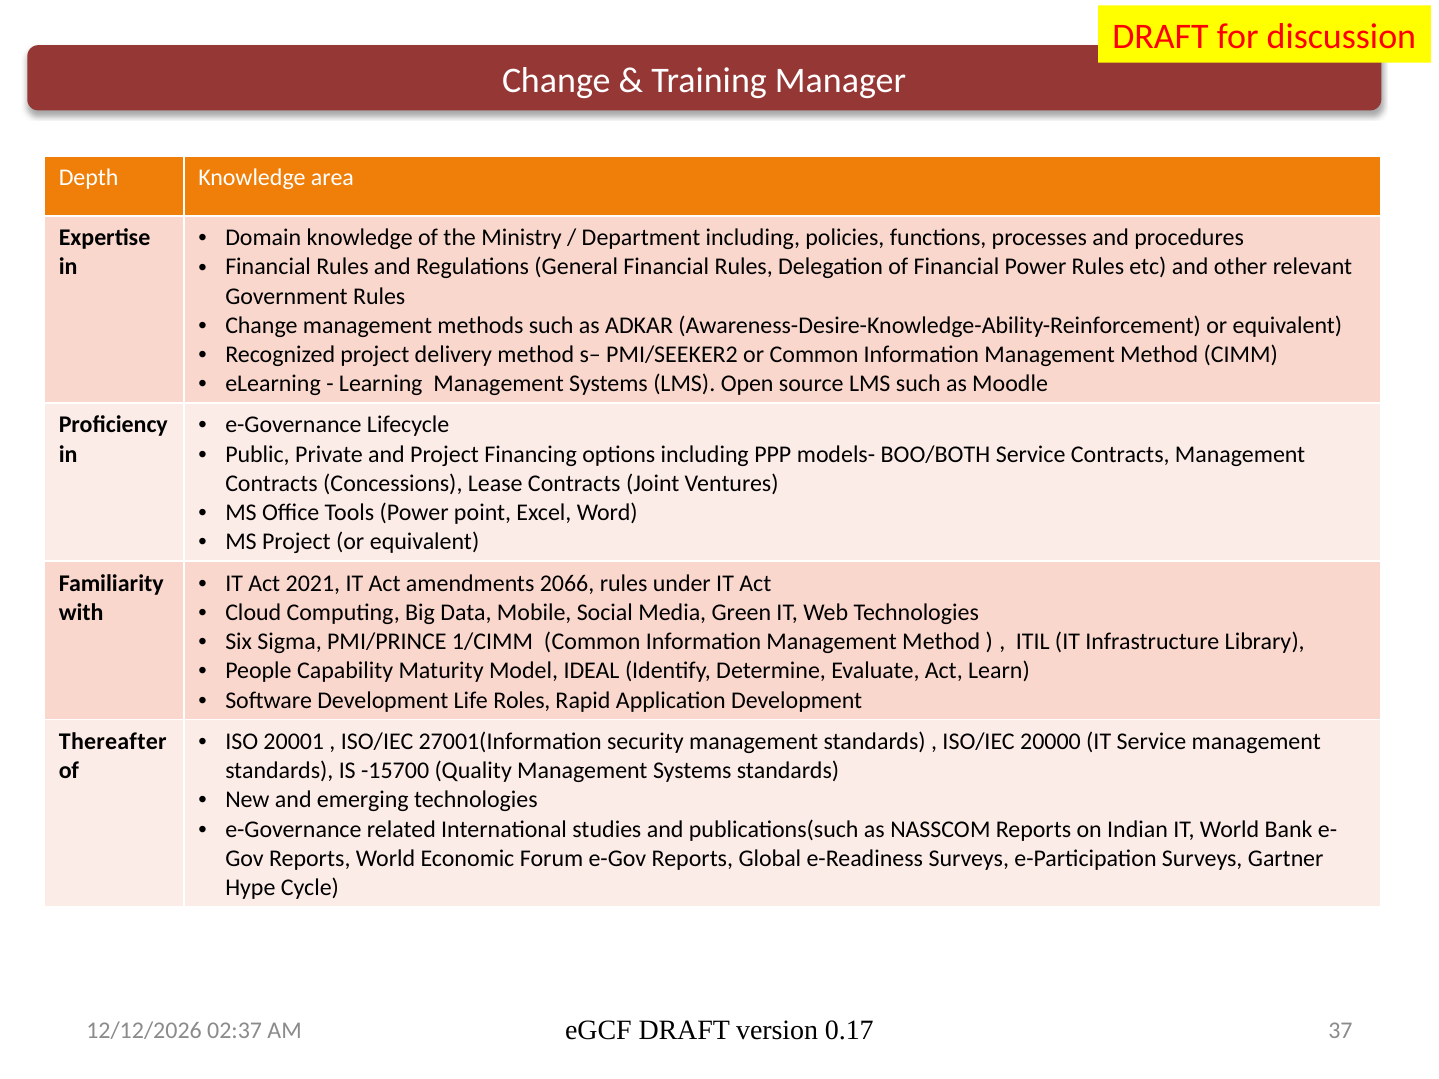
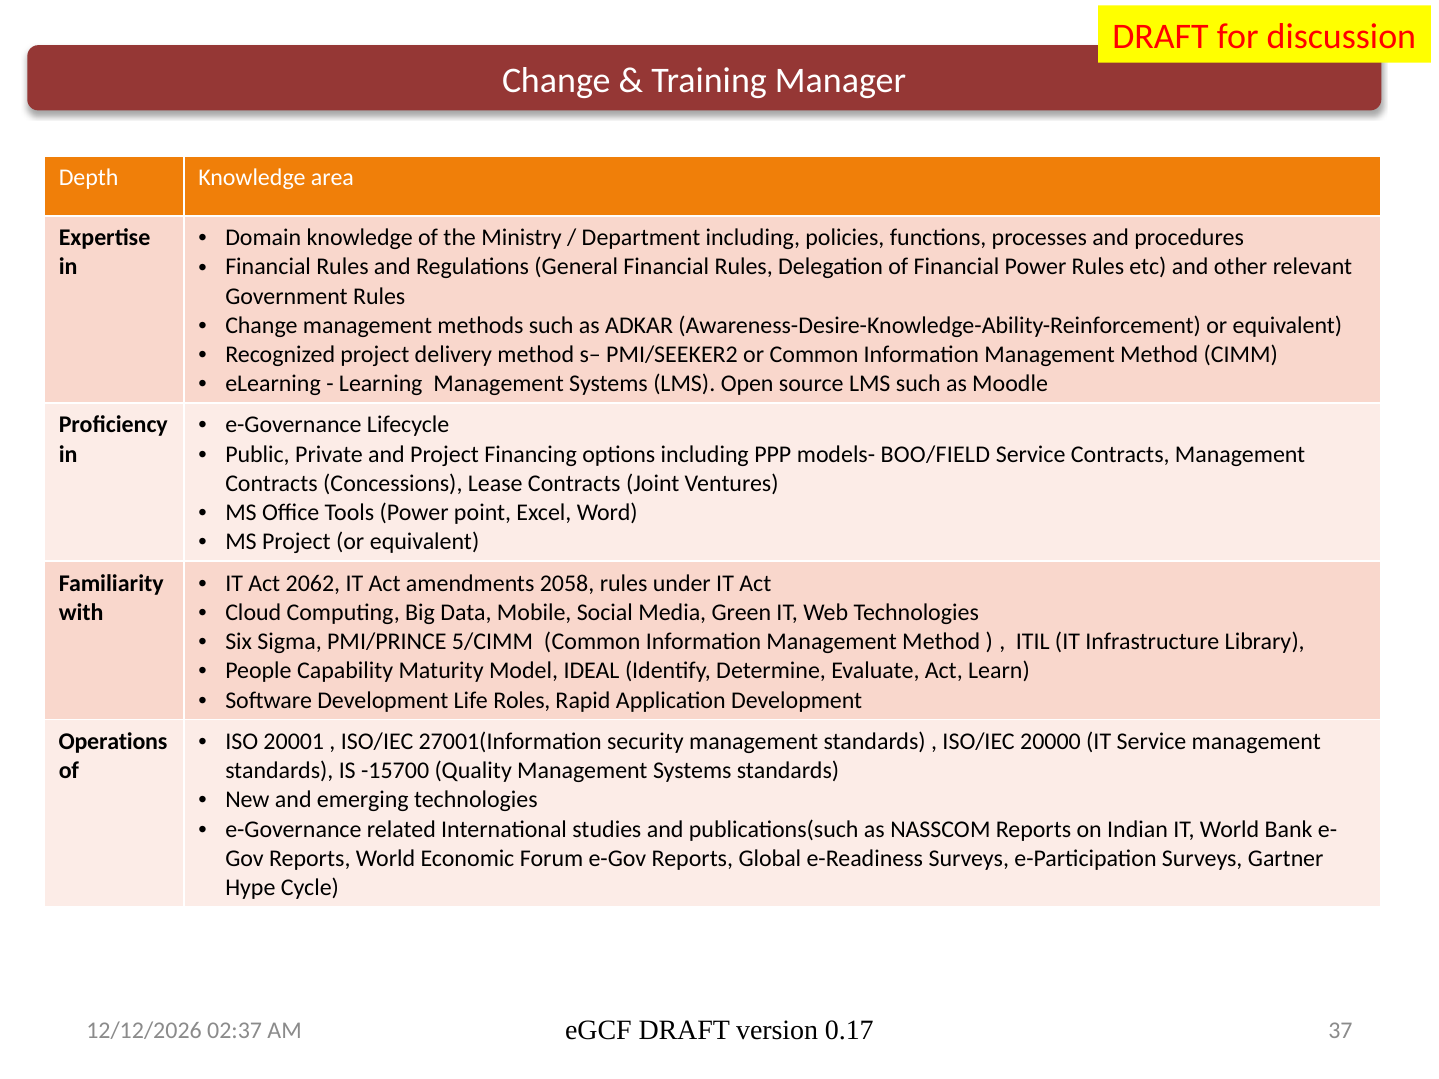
BOO/BOTH: BOO/BOTH -> BOO/FIELD (935, 454)
2021: 2021 -> 2062 (313, 583)
2066: 2066 -> 2058 (567, 583)
1/CIMM: 1/CIMM -> 5/CIMM (492, 642)
Thereafter: Thereafter -> Operations (113, 742)
